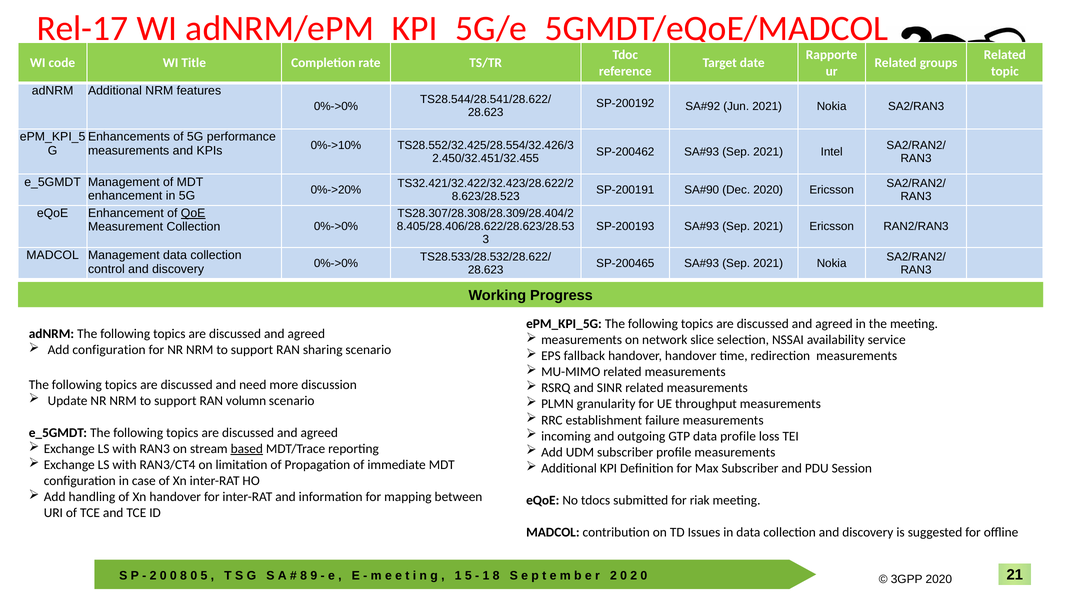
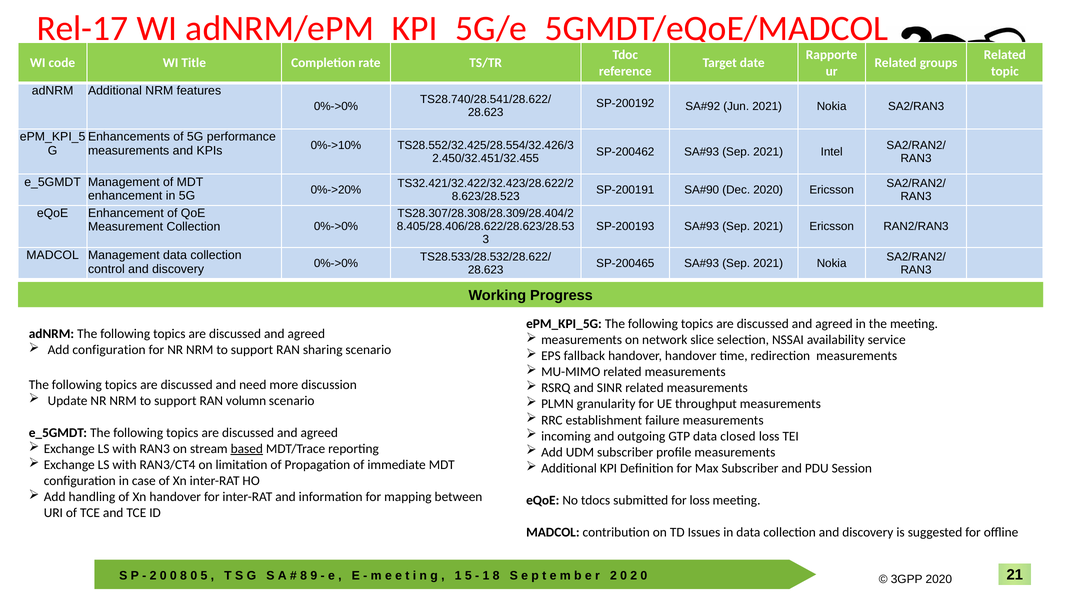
TS28.544/28.541/28.622/: TS28.544/28.541/28.622/ -> TS28.740/28.541/28.622/ (486, 100)
QoE underline: present -> none (193, 213)
data profile: profile -> closed (738, 436)
for riak: riak -> loss (700, 500)
